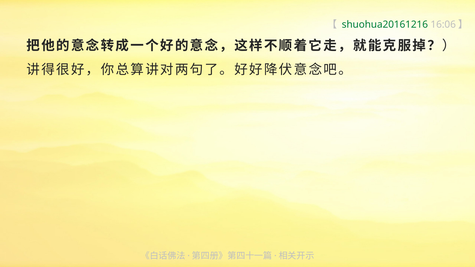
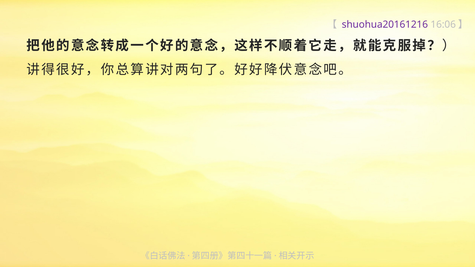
shuohua20161216 colour: green -> purple (385, 25)
